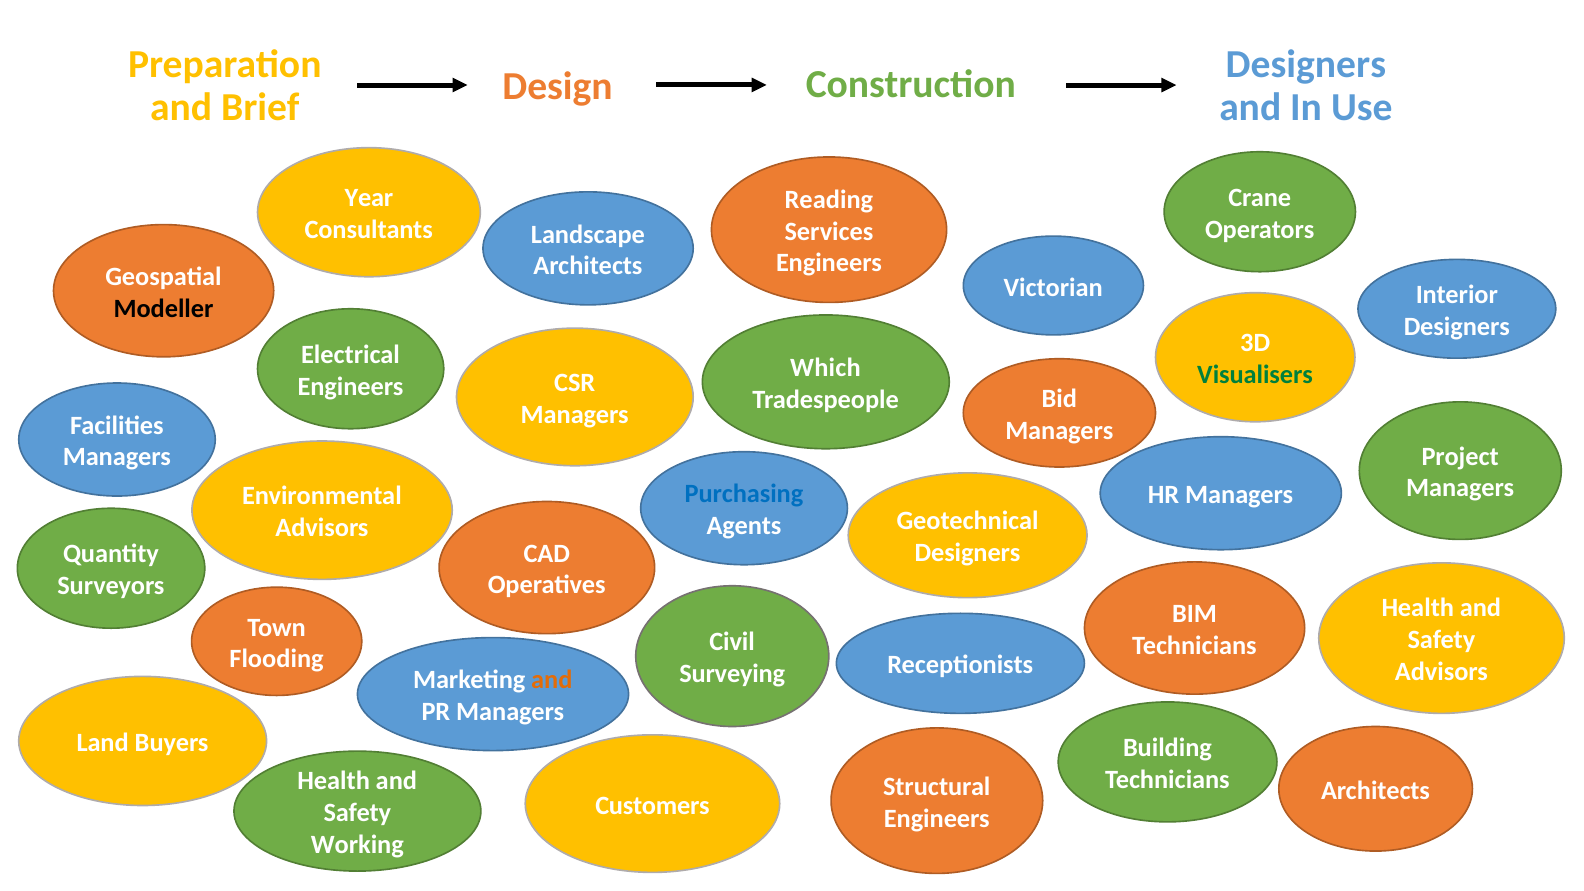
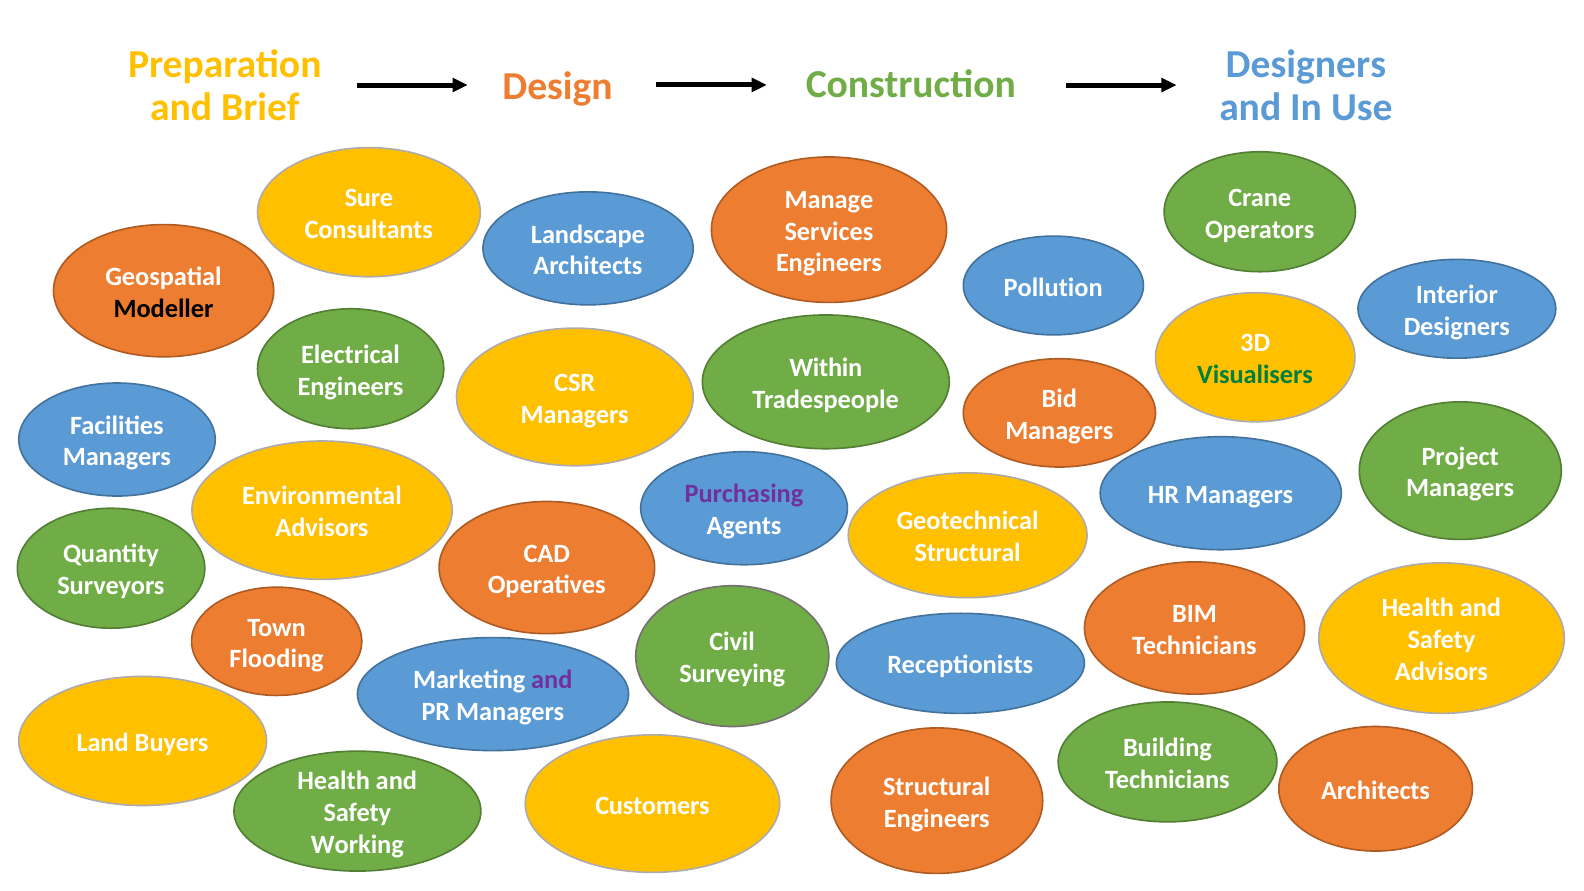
Year: Year -> Sure (369, 198)
Reading: Reading -> Manage (829, 200)
Victorian: Victorian -> Pollution (1053, 287)
Which: Which -> Within (826, 368)
Purchasing colour: blue -> purple (744, 494)
Designers: Designers -> Structural (968, 553)
and colour: orange -> purple (552, 680)
